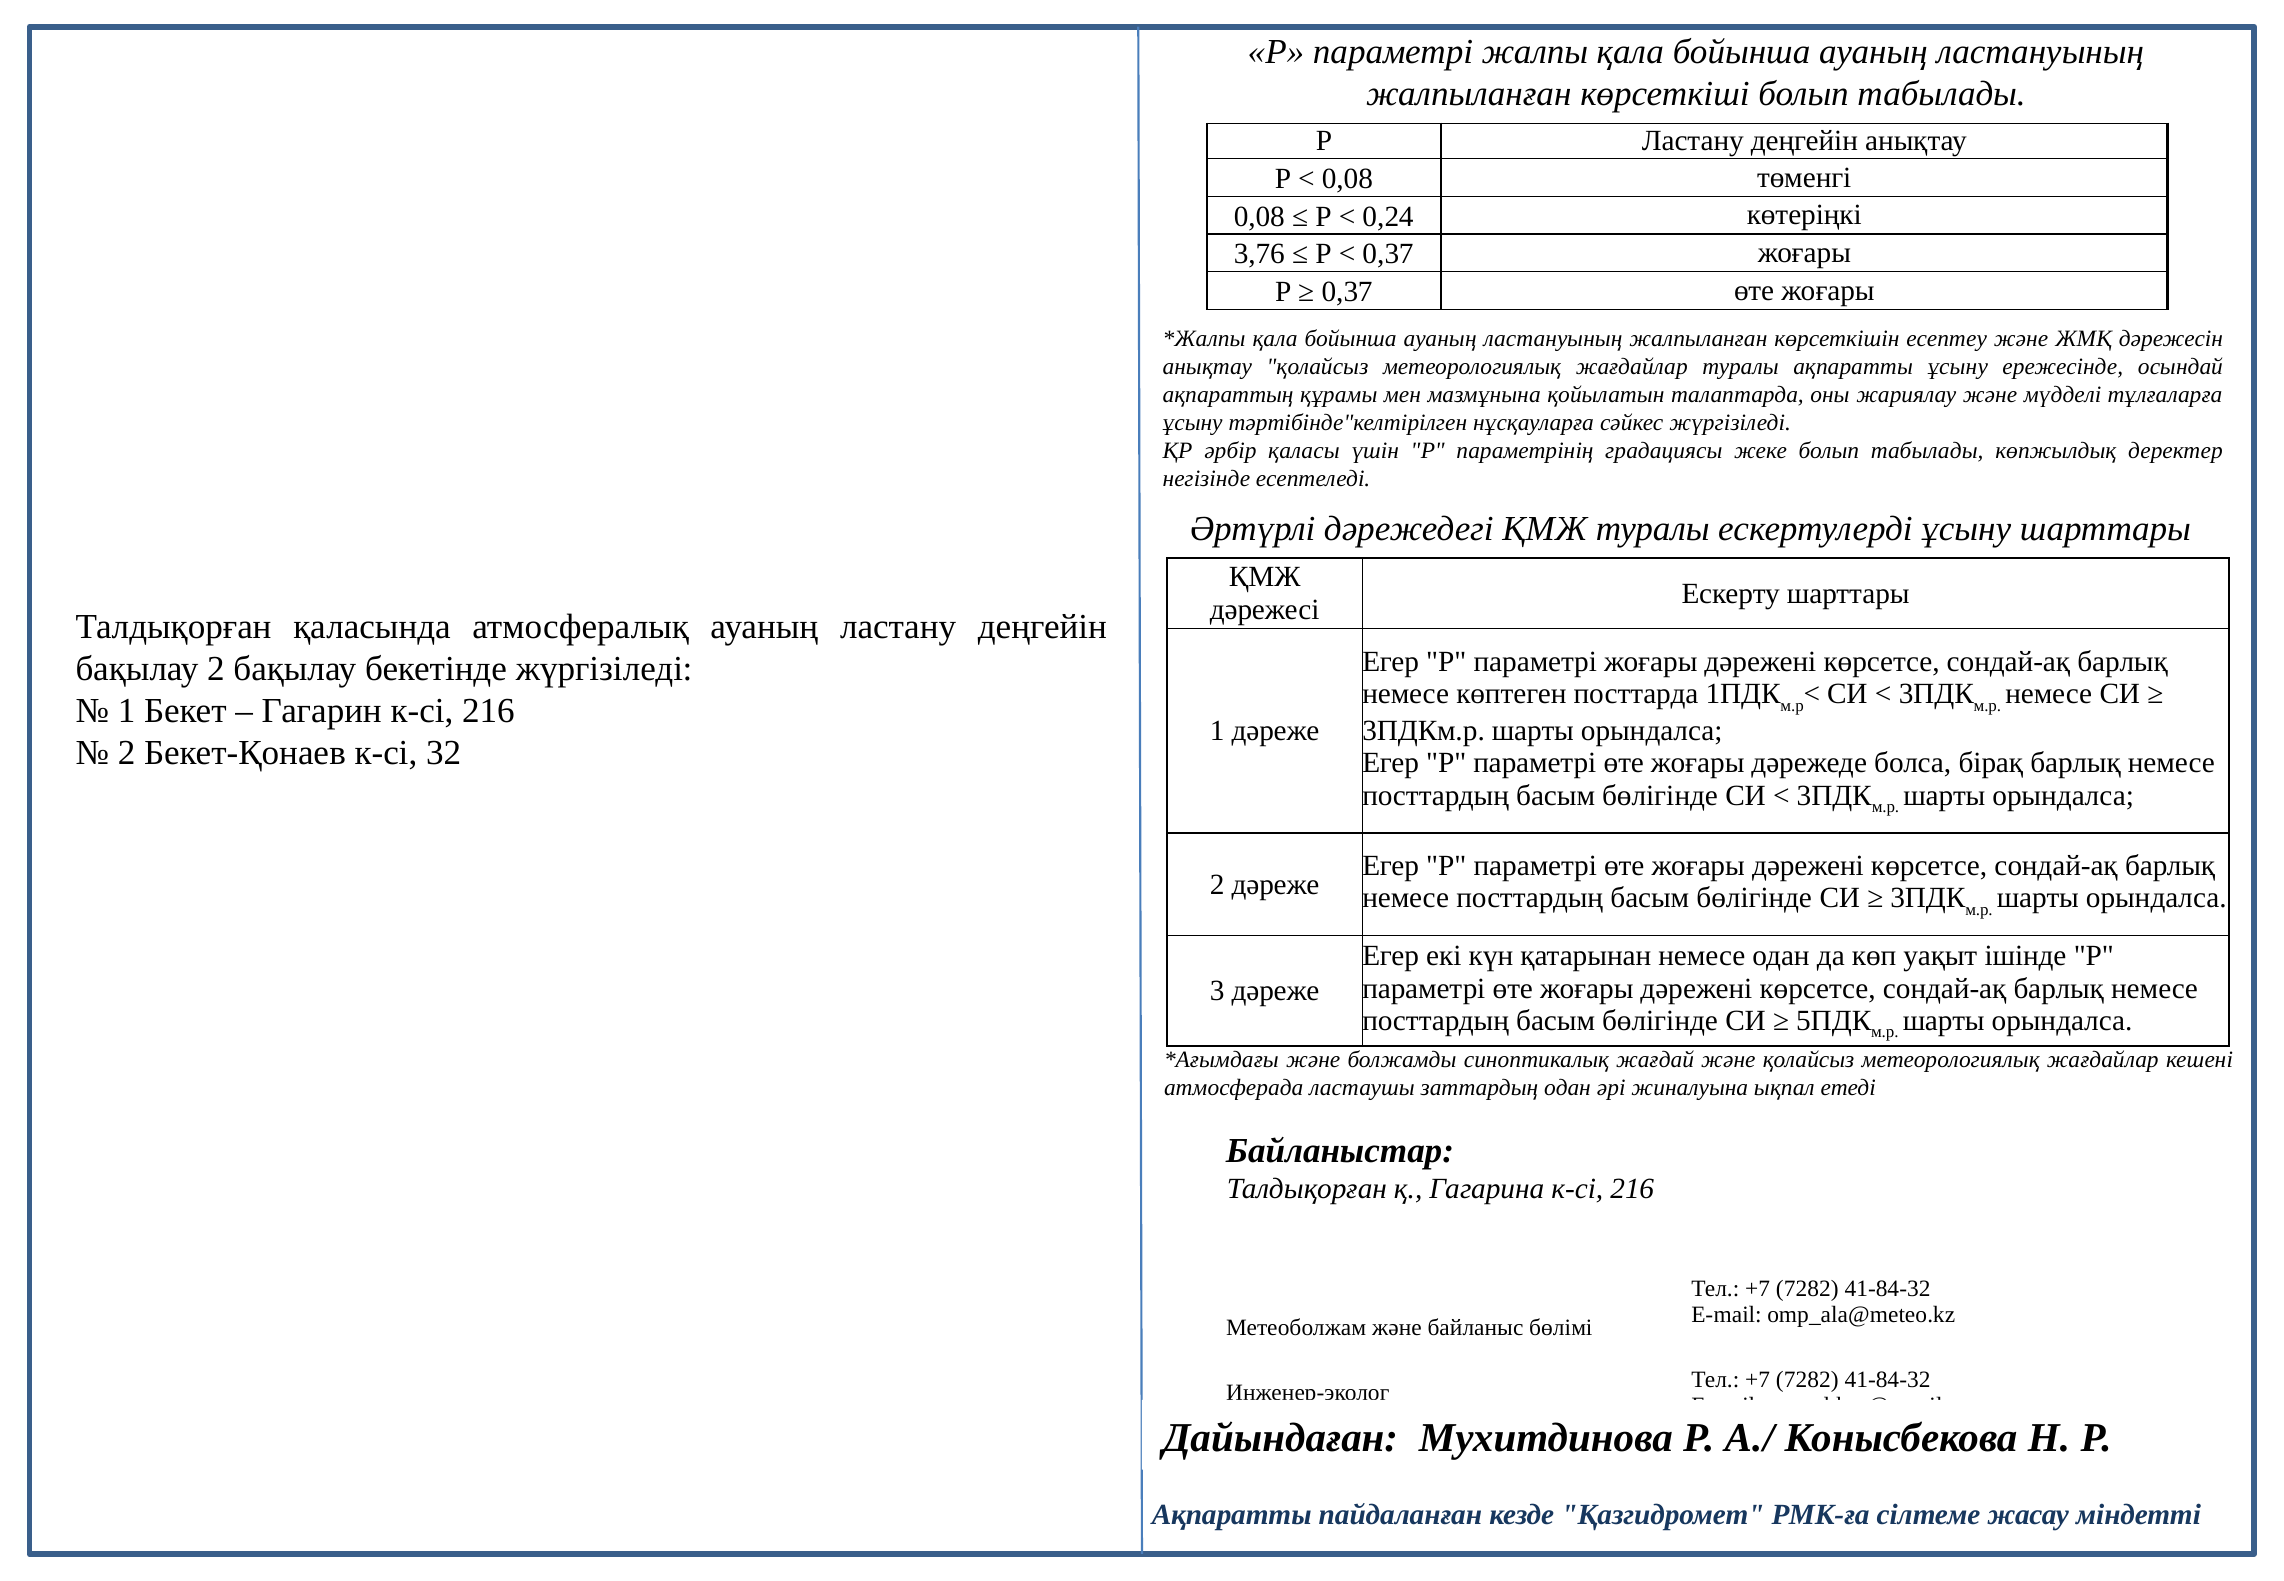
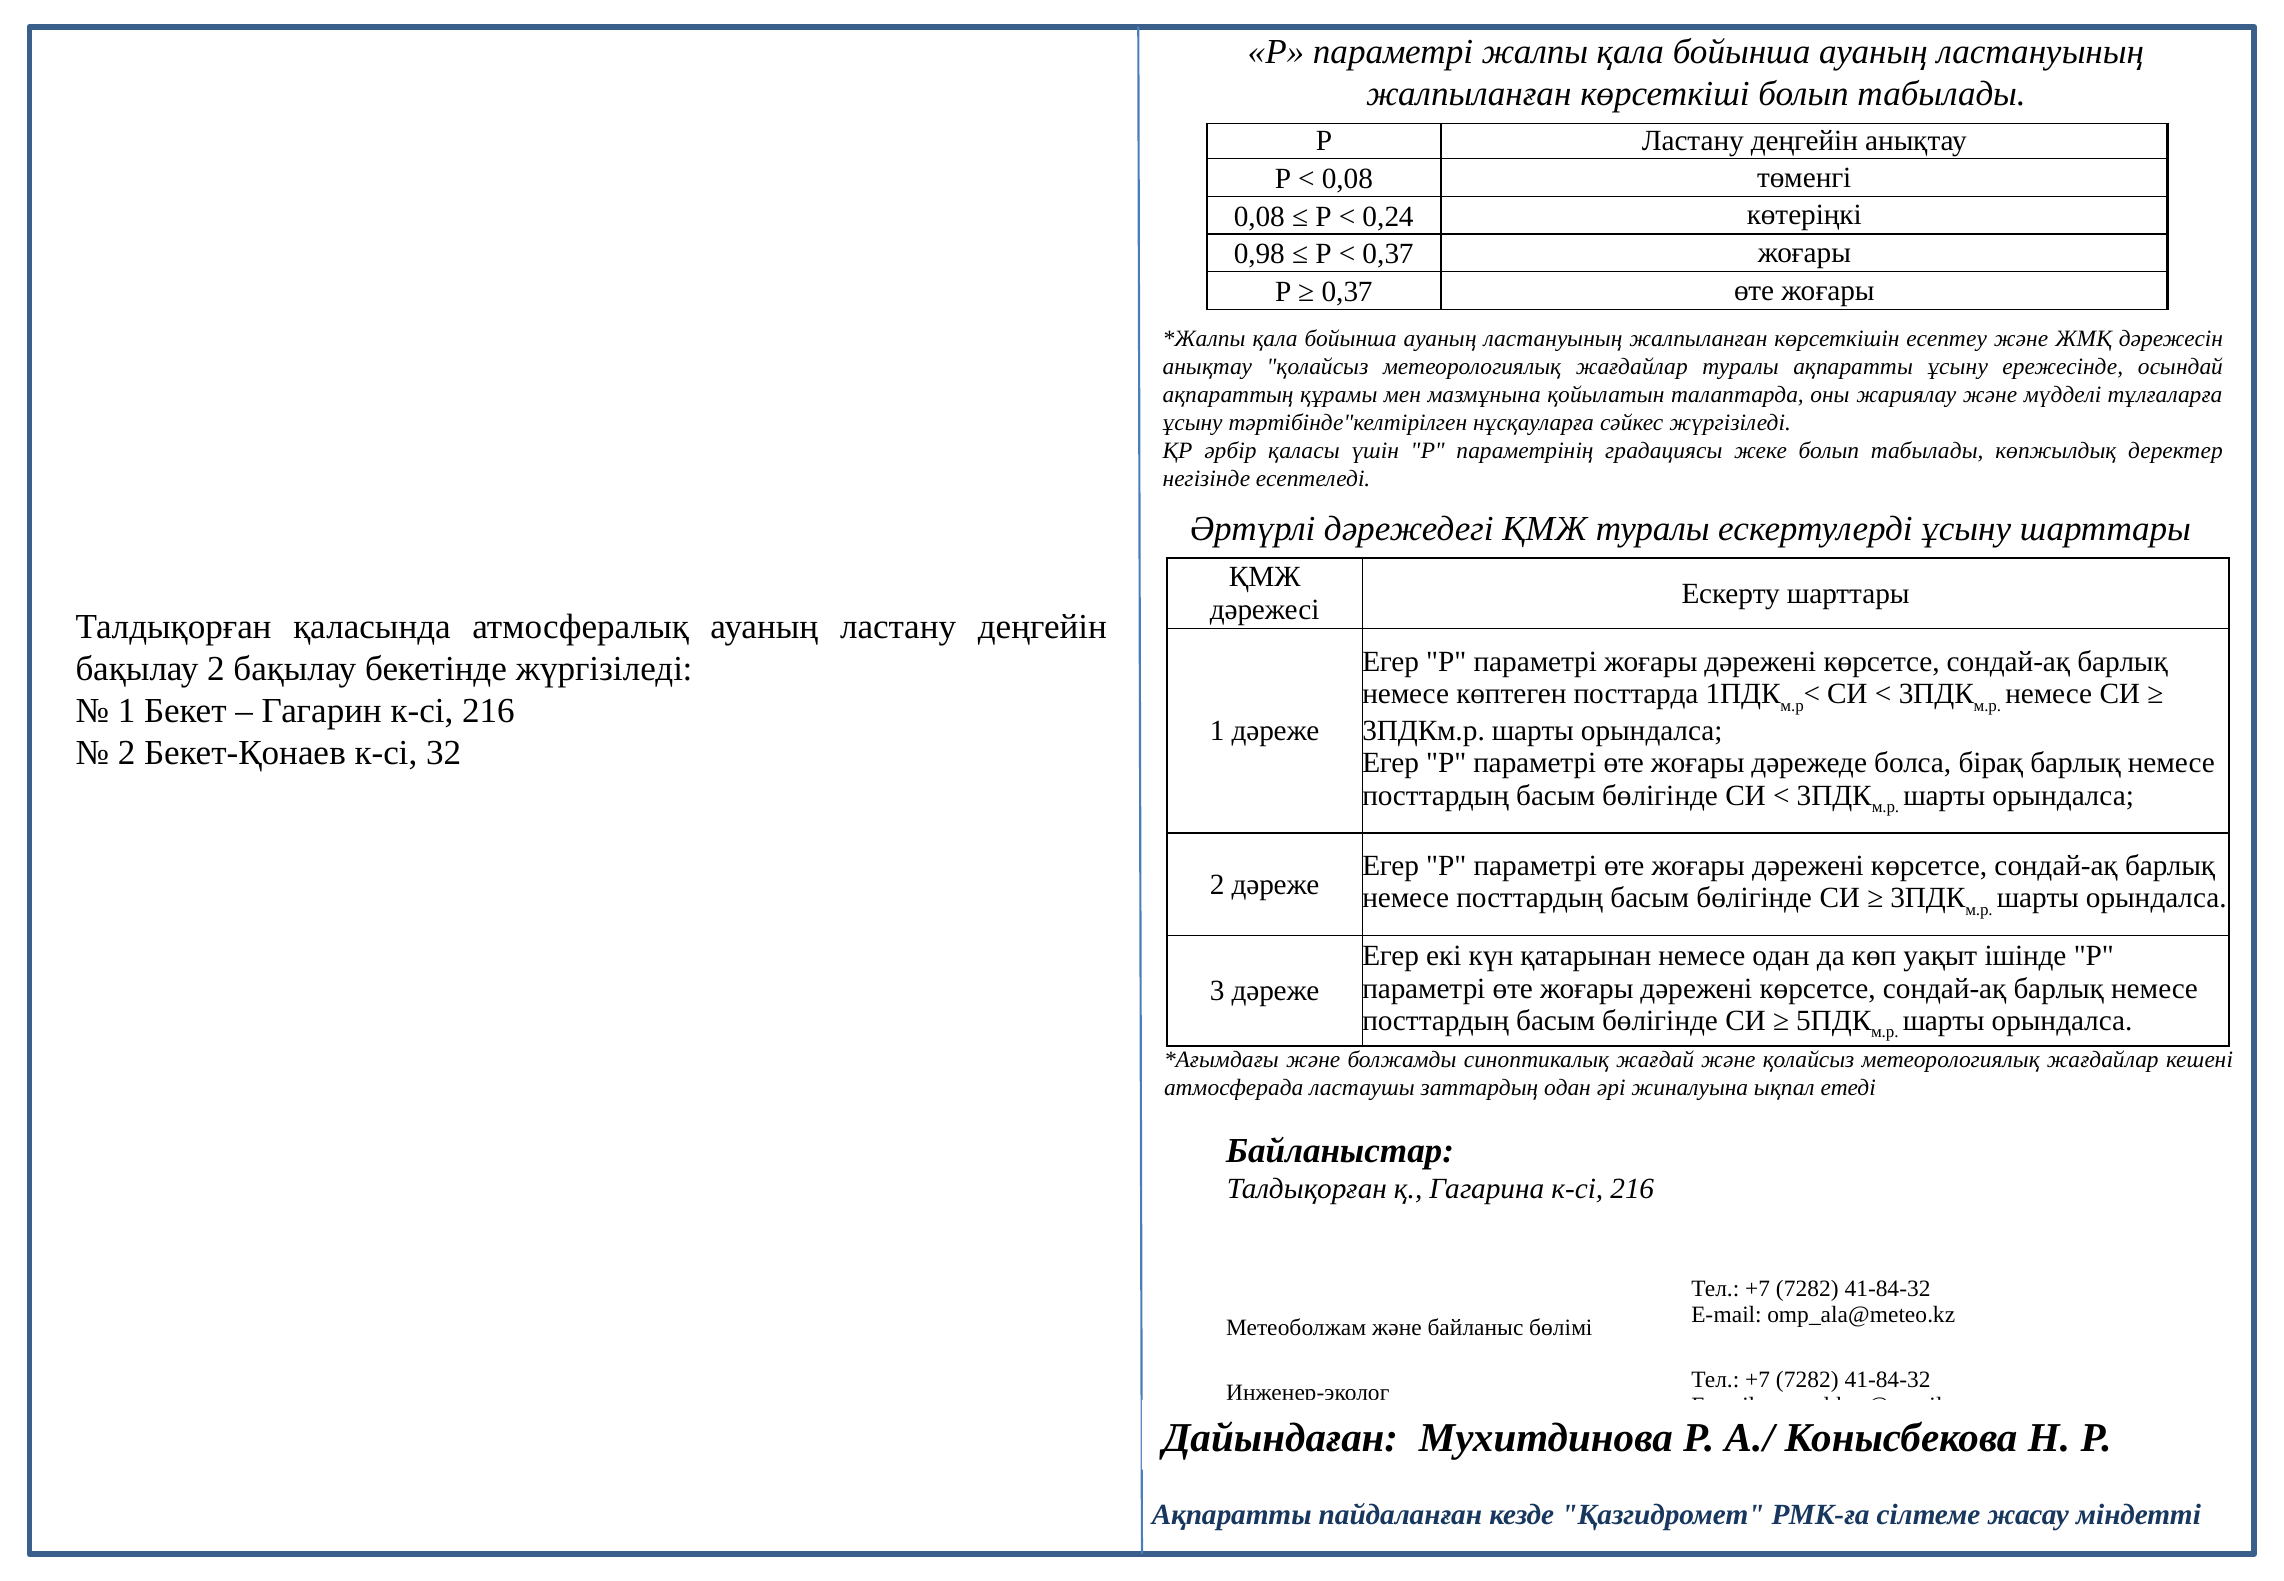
3,76: 3,76 -> 0,98 (1259, 254)
